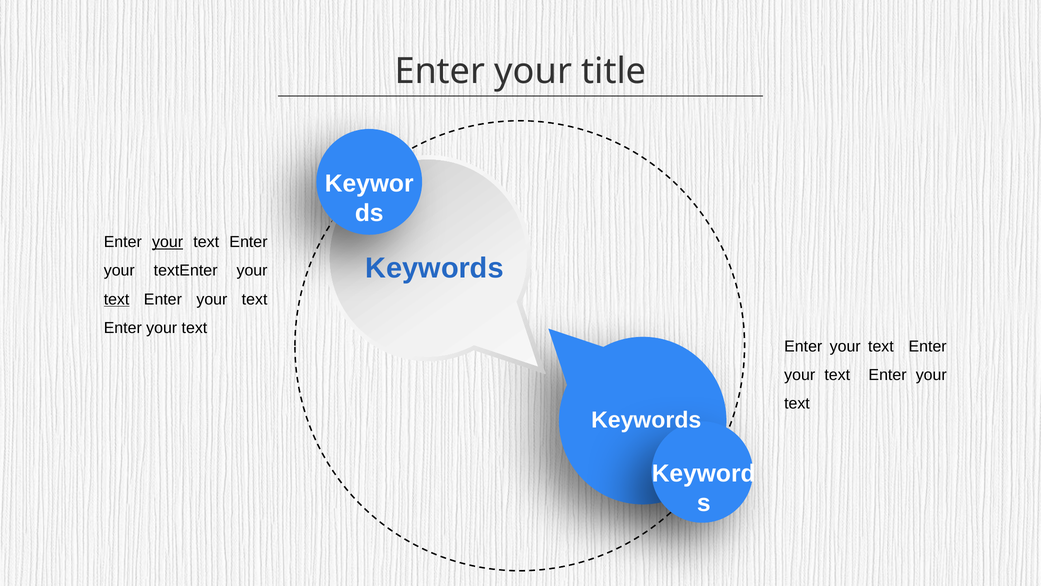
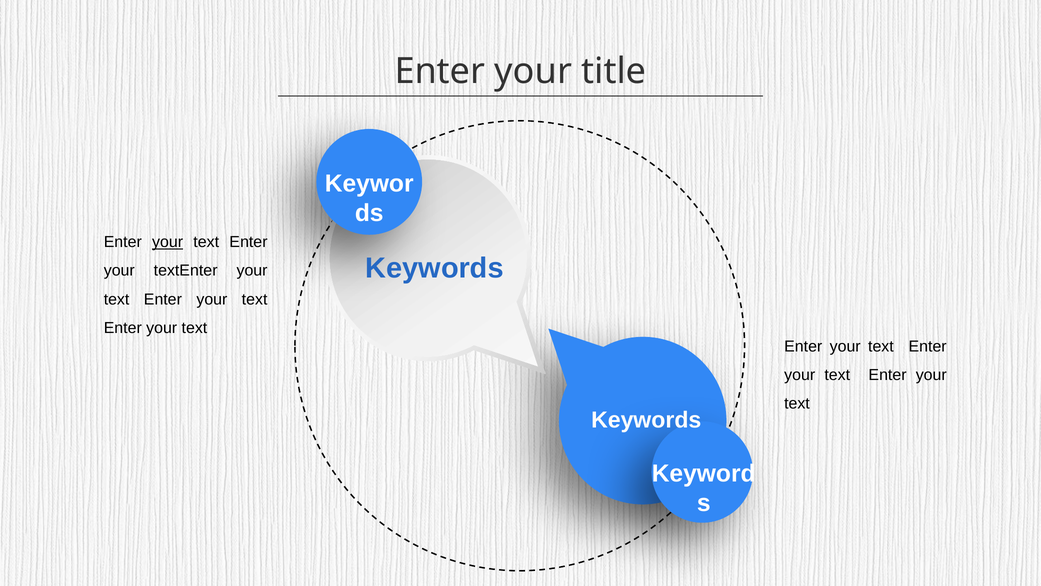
text underline: present -> none (117, 299)
